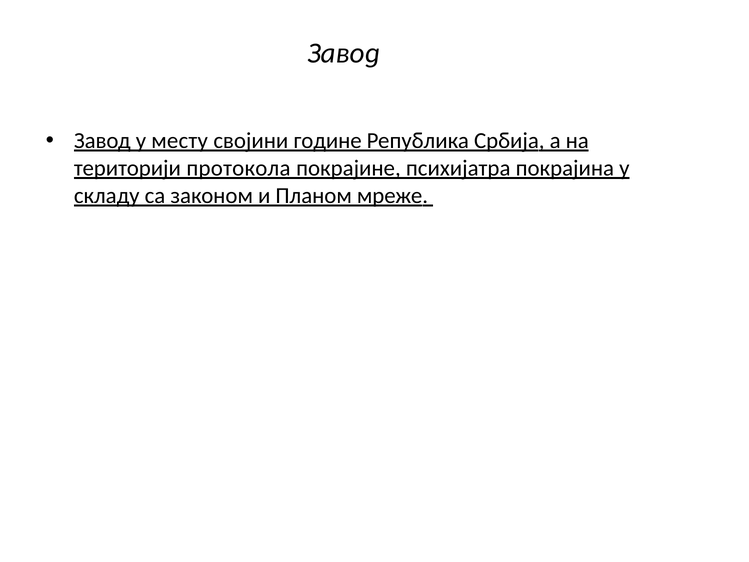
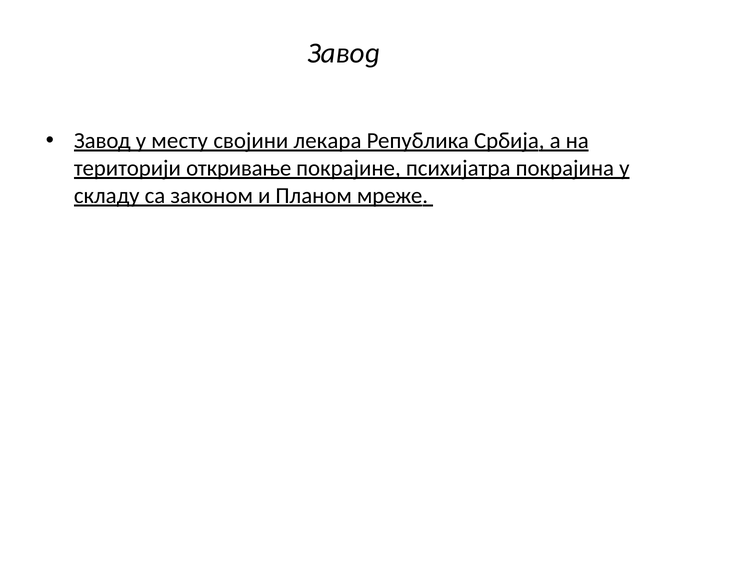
године: године -> лекара (328, 141)
протокола: протокола -> откривање (239, 168)
